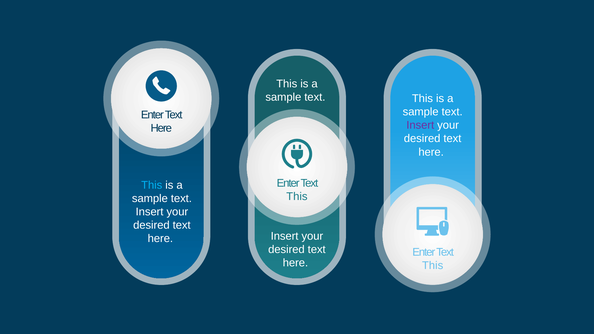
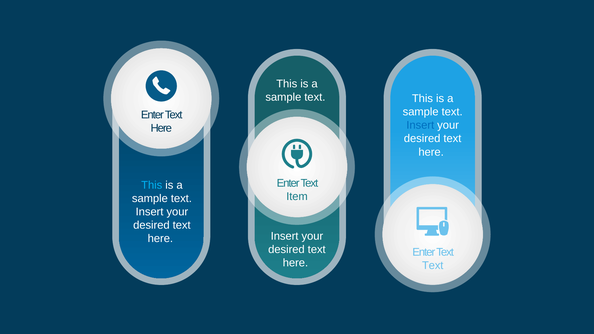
Insert colour: purple -> blue (420, 125)
This: This -> Item (297, 197)
This: This -> Text (433, 266)
